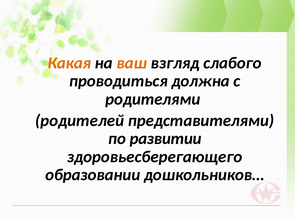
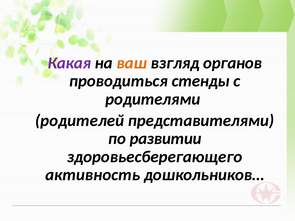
Какая colour: orange -> purple (69, 63)
слабого: слабого -> органов (233, 63)
должна: должна -> стенды (201, 81)
образовании: образовании -> активность (93, 175)
